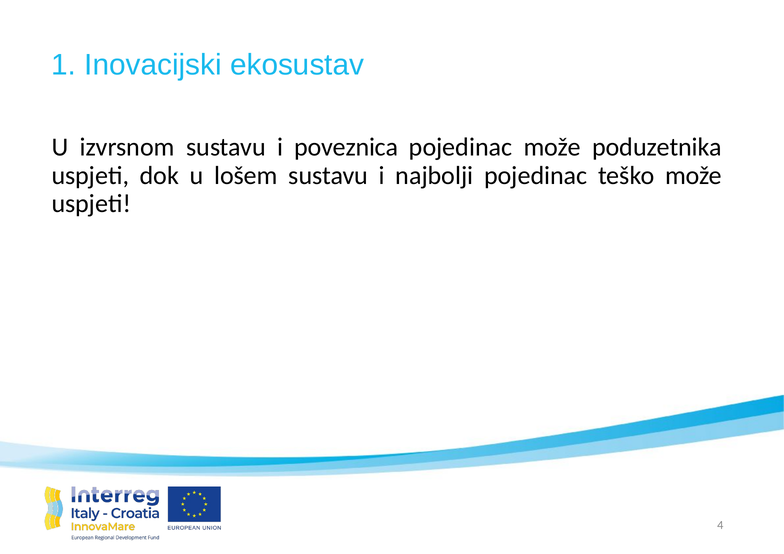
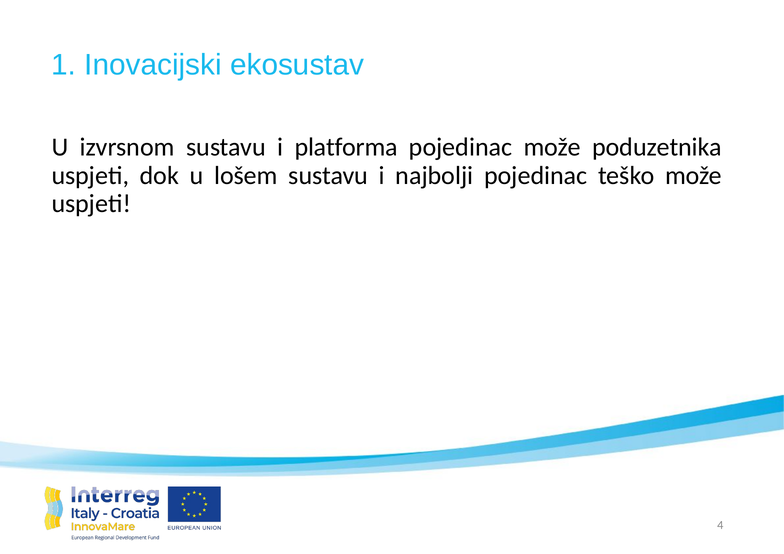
poveznica: poveznica -> platforma (346, 147)
